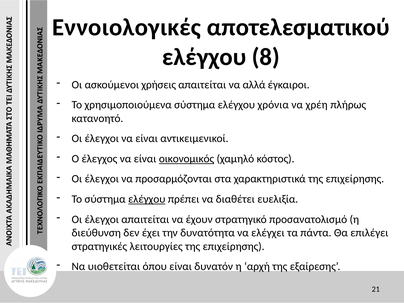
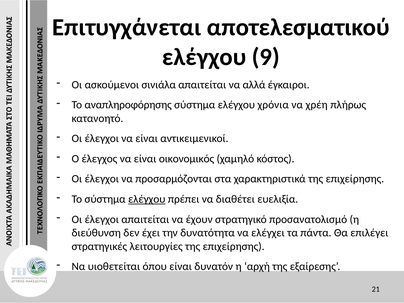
Εννοιολογικές: Εννοιολογικές -> Επιτυγχάνεται (127, 27)
8: 8 -> 9 (266, 57)
χρήσεις: χρήσεις -> σινιάλα (159, 85)
χρησιμοποιούμενα: χρησιμοποιούμενα -> αναπληροφόρησης (128, 105)
οικονομικός underline: present -> none (187, 159)
